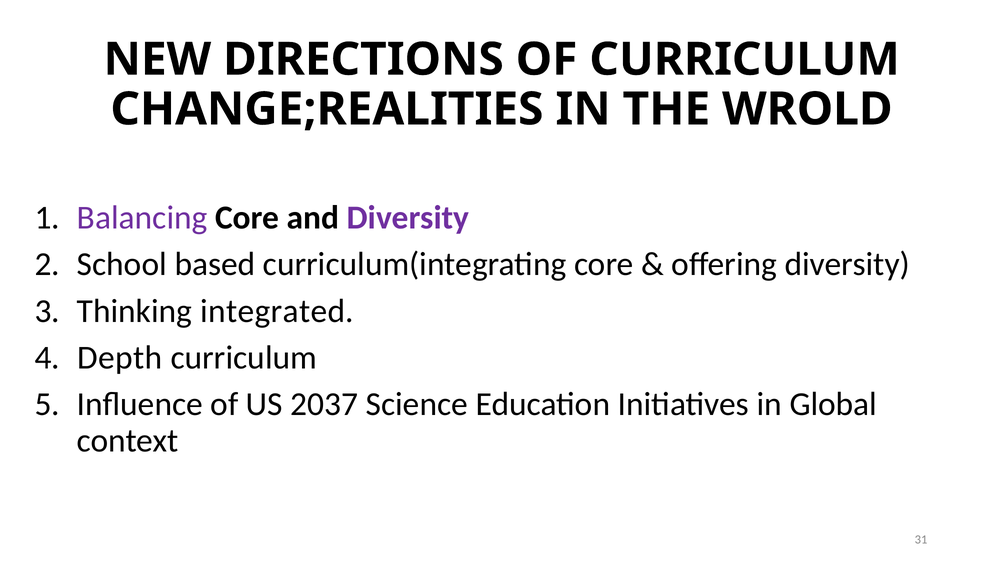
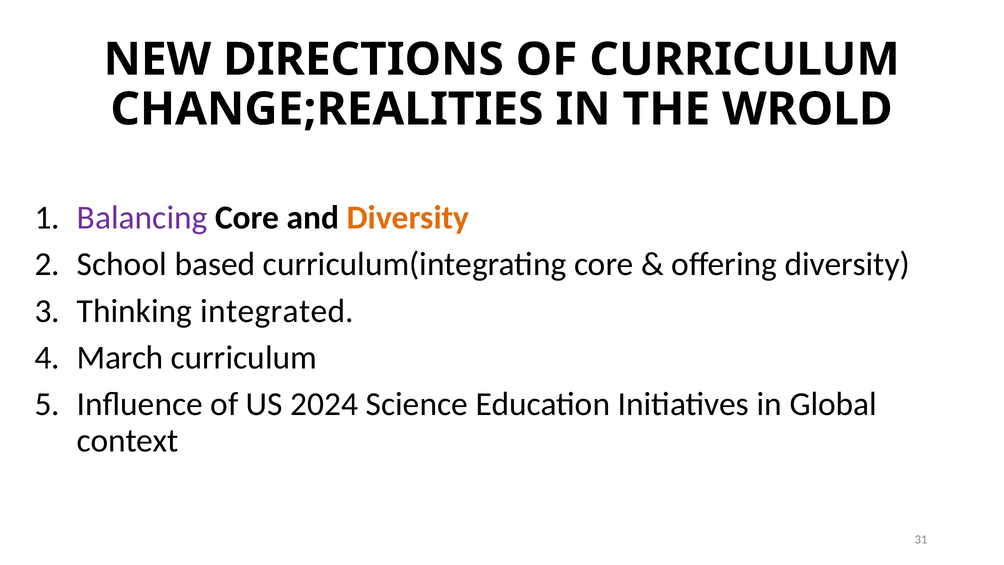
Diversity colour: purple -> orange (408, 218)
Depth: Depth -> March (120, 358)
2037: 2037 -> 2024 (324, 404)
